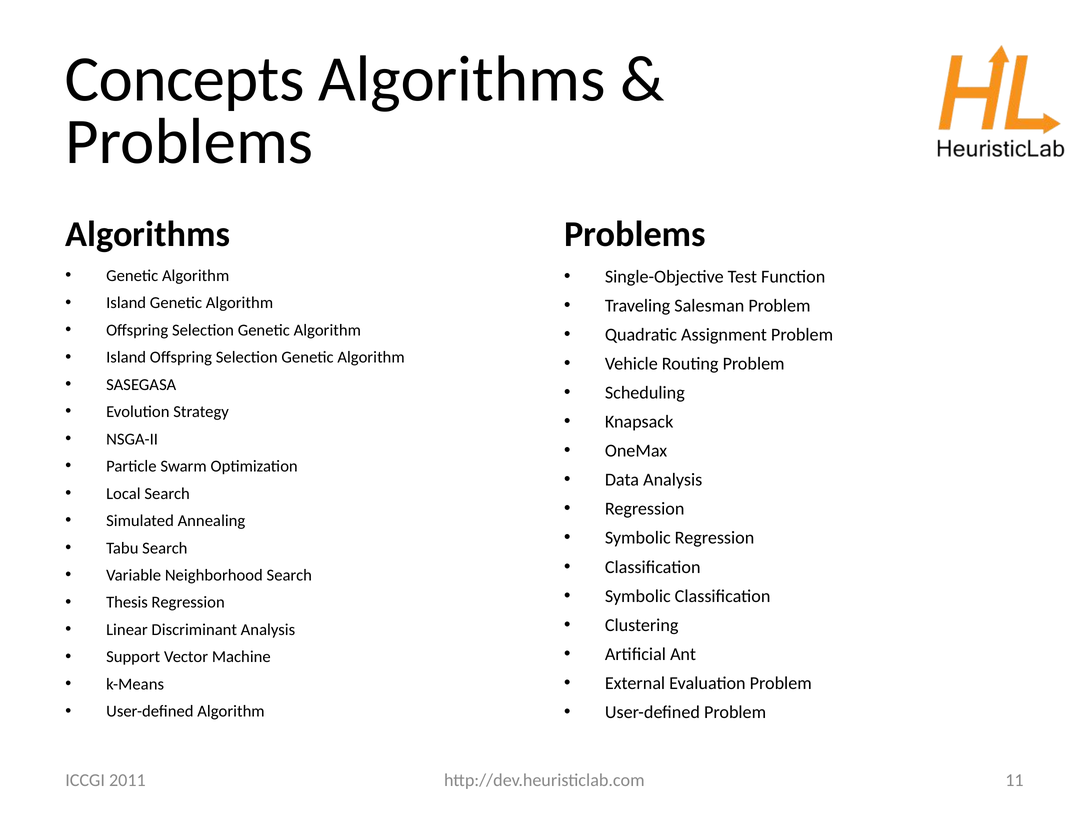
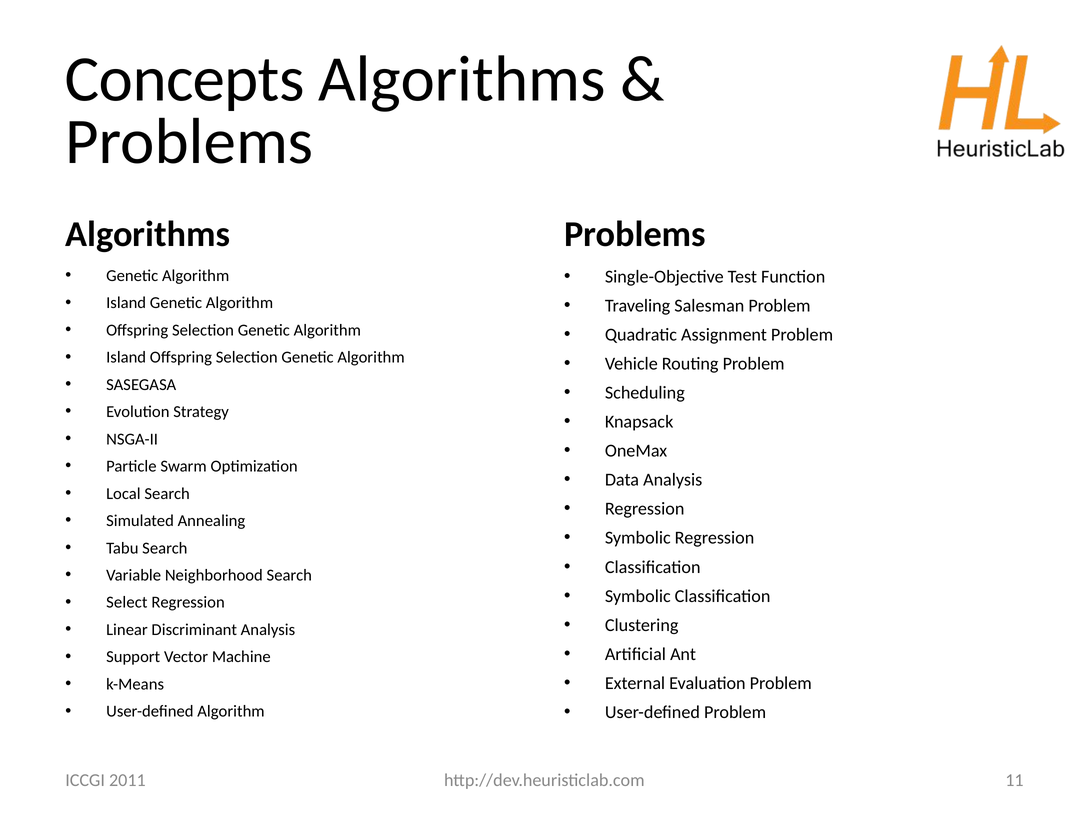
Thesis: Thesis -> Select (127, 602)
